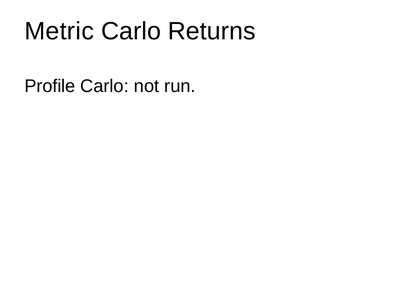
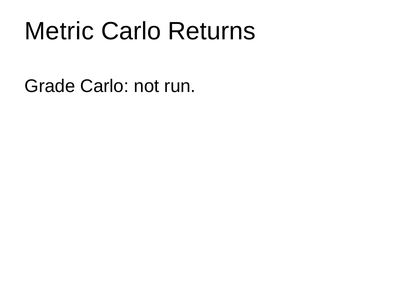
Profile: Profile -> Grade (50, 86)
